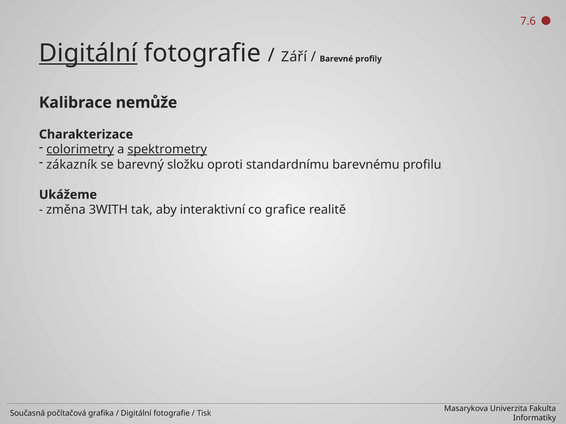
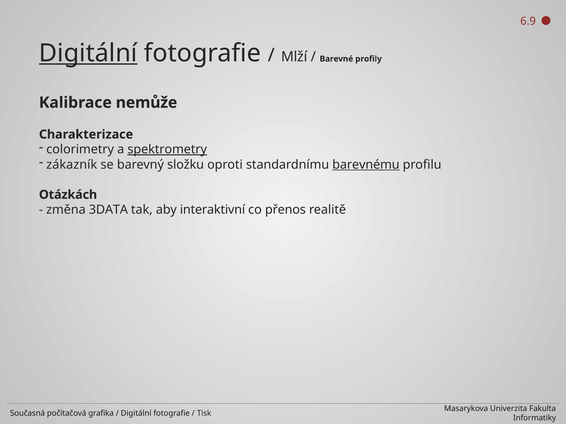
7.6: 7.6 -> 6.9 (528, 21)
Září: Září -> Mlží (294, 57)
colorimetry underline: present -> none (80, 150)
barevnému underline: none -> present (366, 165)
Ukážeme: Ukážeme -> Otázkách (68, 195)
3WITH: 3WITH -> 3DATA (108, 210)
grafice: grafice -> přenos (285, 210)
